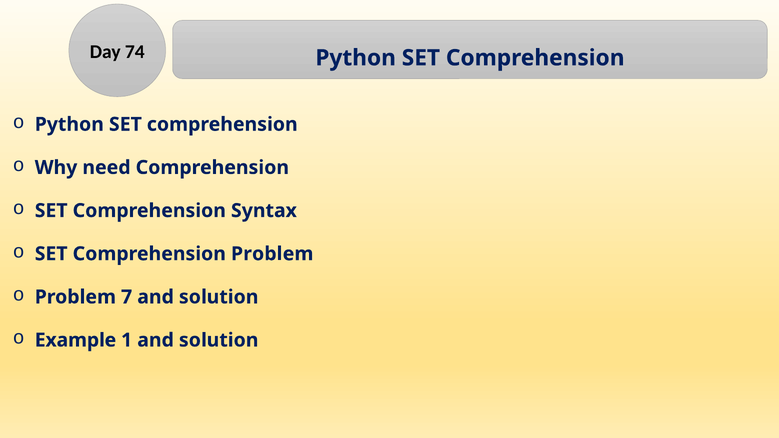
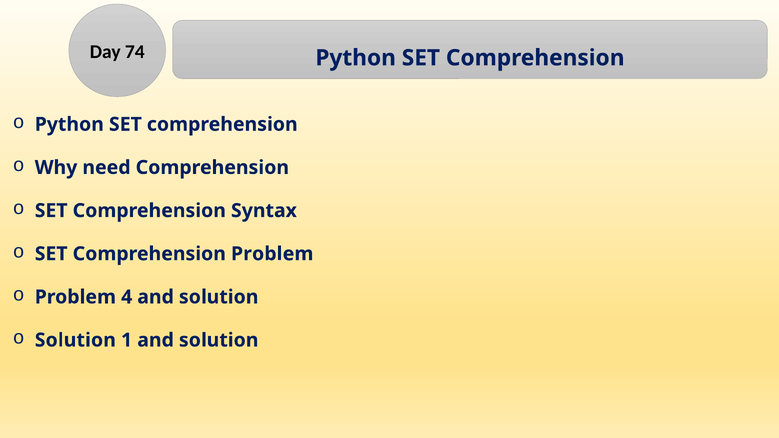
7: 7 -> 4 (127, 297)
Example: Example -> Solution (75, 340)
